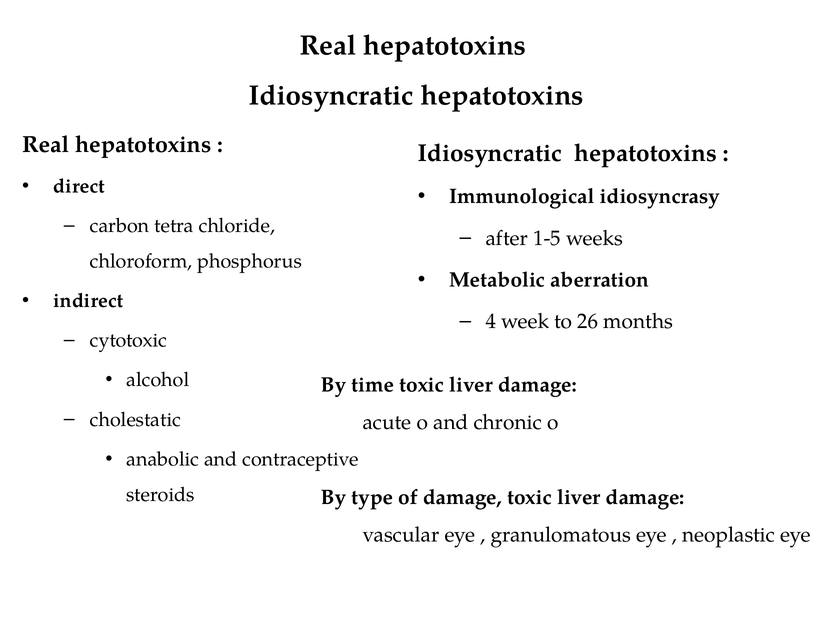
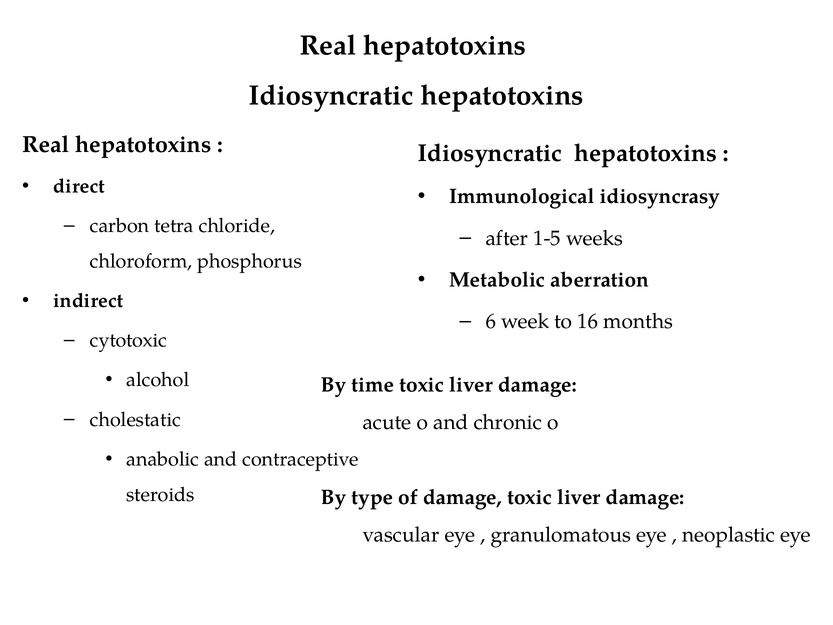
4: 4 -> 6 (491, 321)
26: 26 -> 16 (588, 321)
